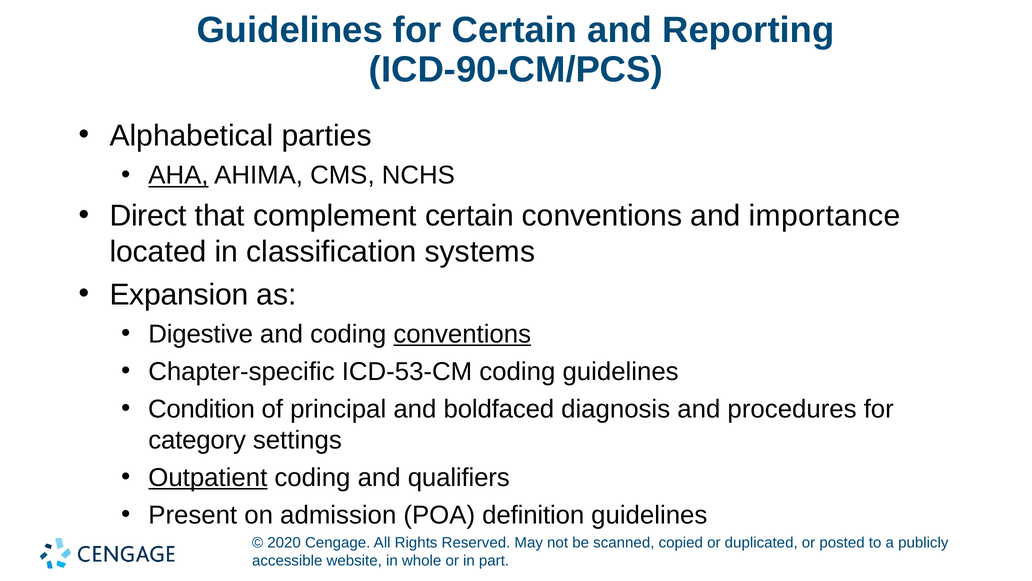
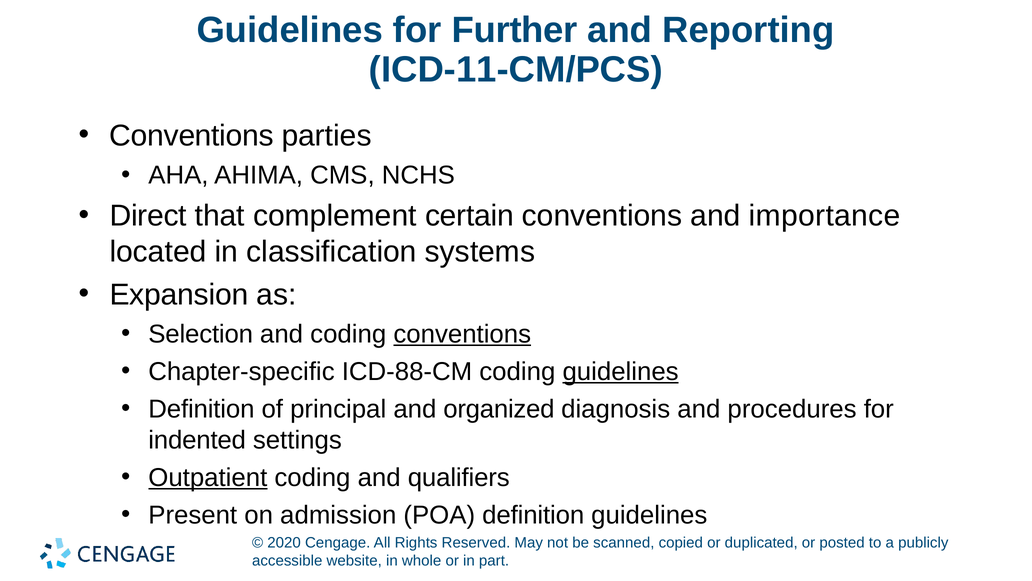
for Certain: Certain -> Further (515, 30)
ICD-90-CM/PCS: ICD-90-CM/PCS -> ICD-11-CM/PCS (516, 70)
Alphabetical: Alphabetical -> Conventions (192, 136)
AHA underline: present -> none (178, 175)
Digestive: Digestive -> Selection (201, 334)
ICD-53-CM: ICD-53-CM -> ICD-88-CM (407, 371)
guidelines underline: none -> present (621, 371)
Condition: Condition -> Definition (201, 409)
boldfaced: boldfaced -> organized (499, 409)
category: category -> indented (197, 440)
